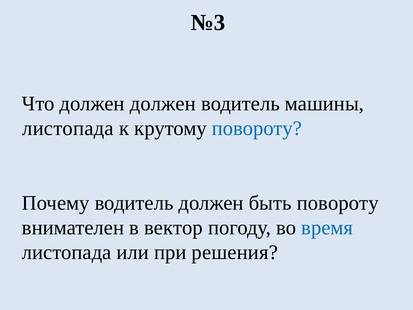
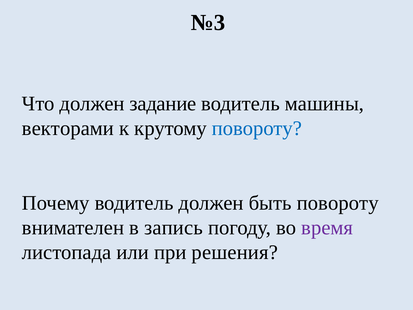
должен должен: должен -> задание (163, 104)
листопада: листопада -> векторами (68, 128)
вектор: вектор -> запись (173, 228)
время colour: blue -> purple (327, 228)
